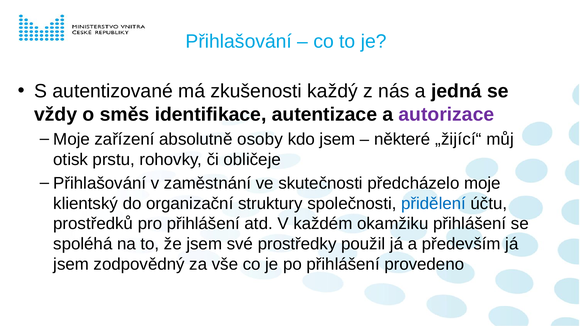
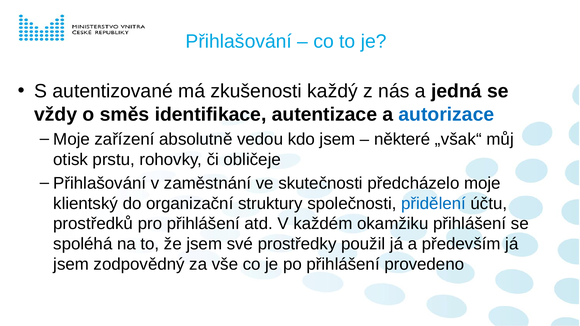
autorizace colour: purple -> blue (446, 114)
osoby: osoby -> vedou (260, 139)
„žijící“: „žijící“ -> „však“ (458, 139)
